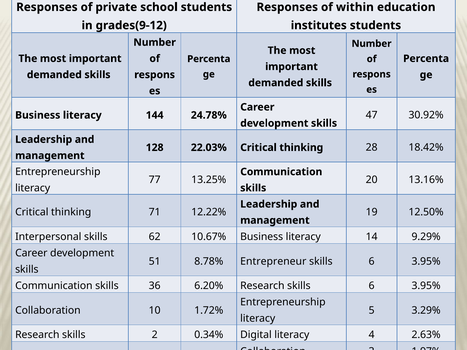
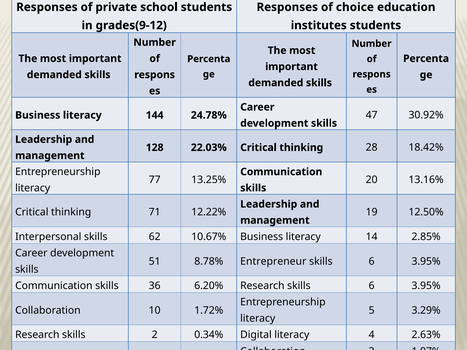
within: within -> choice (355, 7)
9.29%: 9.29% -> 2.85% (426, 237)
